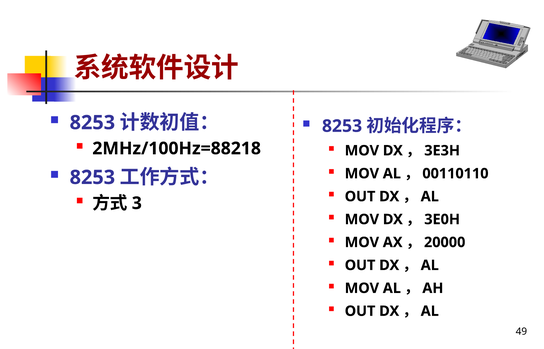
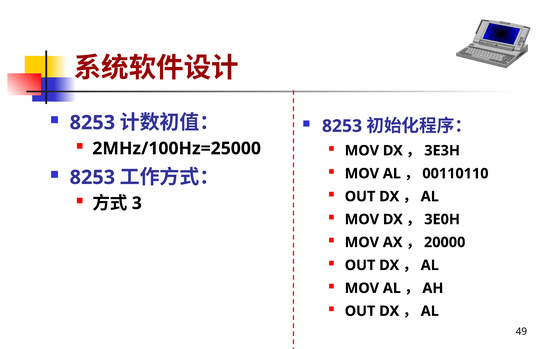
2MHz/100Hz=88218: 2MHz/100Hz=88218 -> 2MHz/100Hz=25000 (177, 148)
